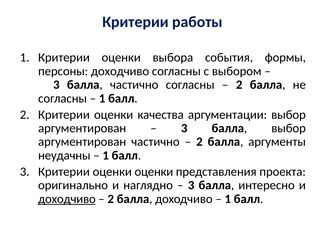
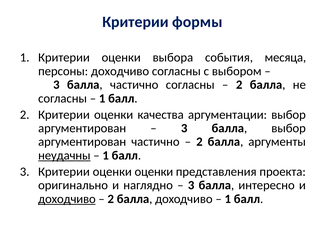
работы: работы -> формы (197, 22)
формы: формы -> месяца (285, 58)
неудачны underline: none -> present (64, 156)
